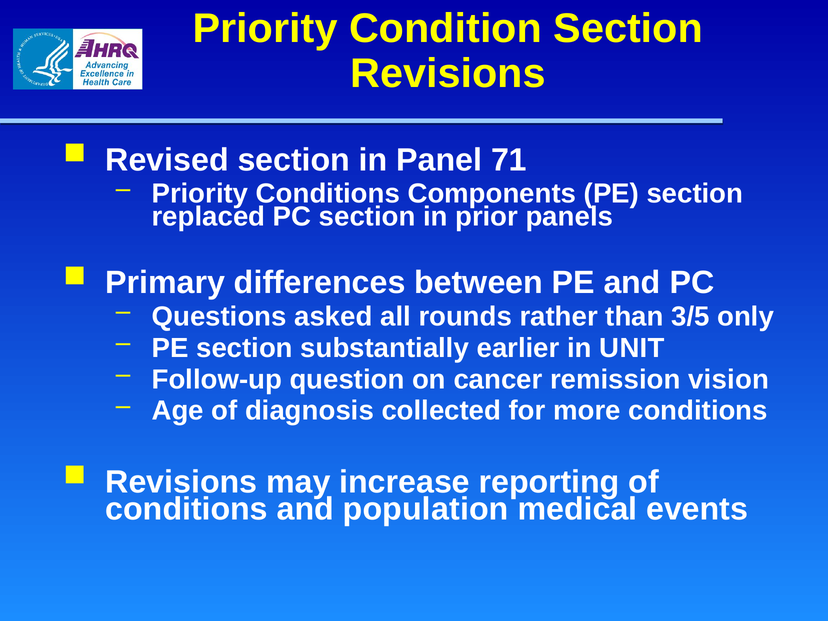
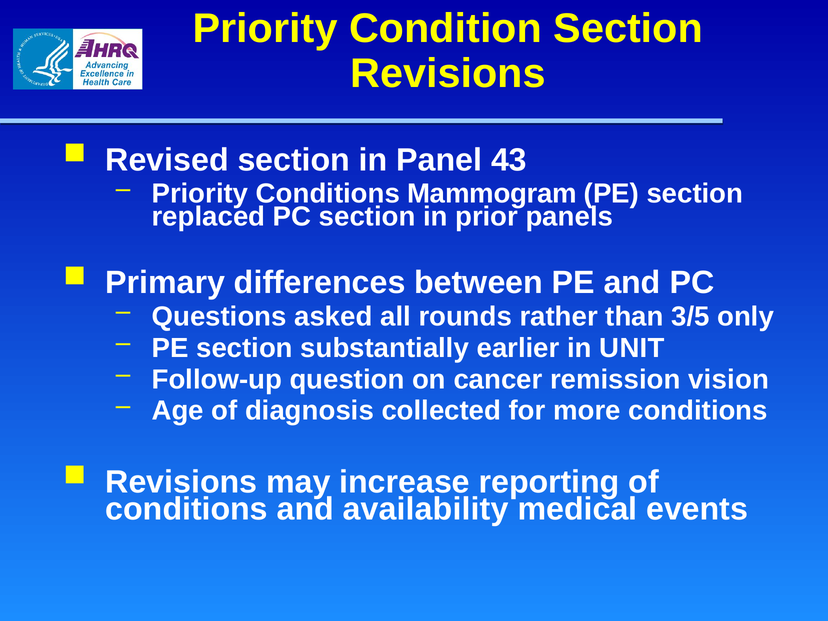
71: 71 -> 43 (509, 160)
Components: Components -> Mammogram (492, 194)
population: population -> availability (426, 509)
